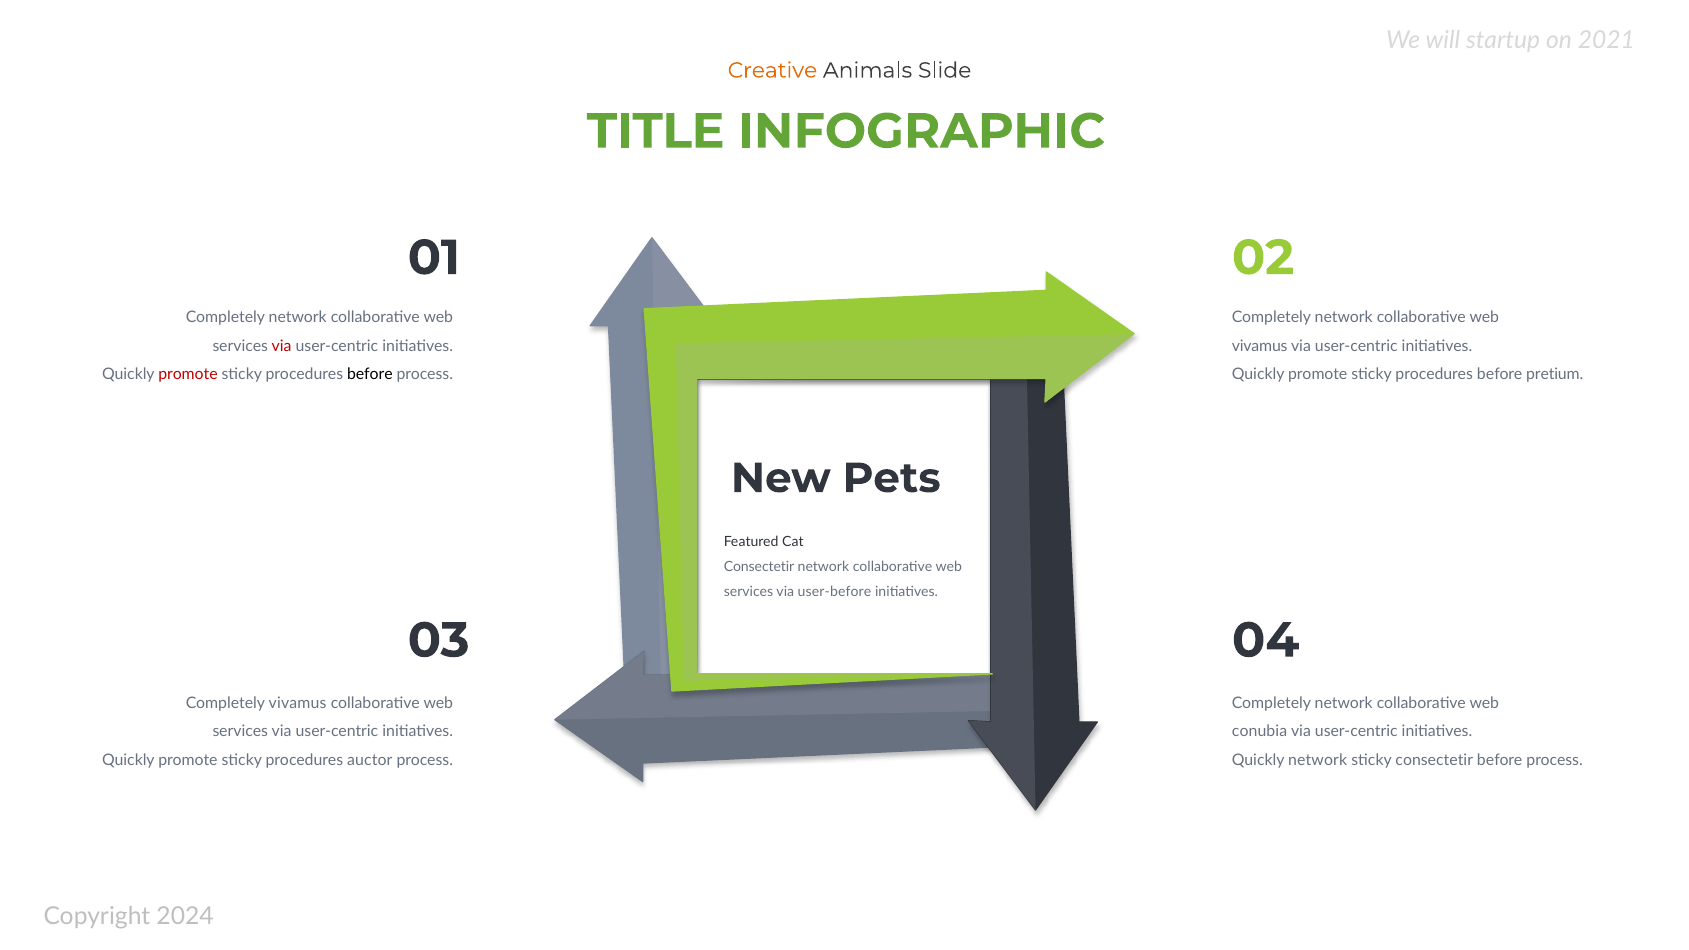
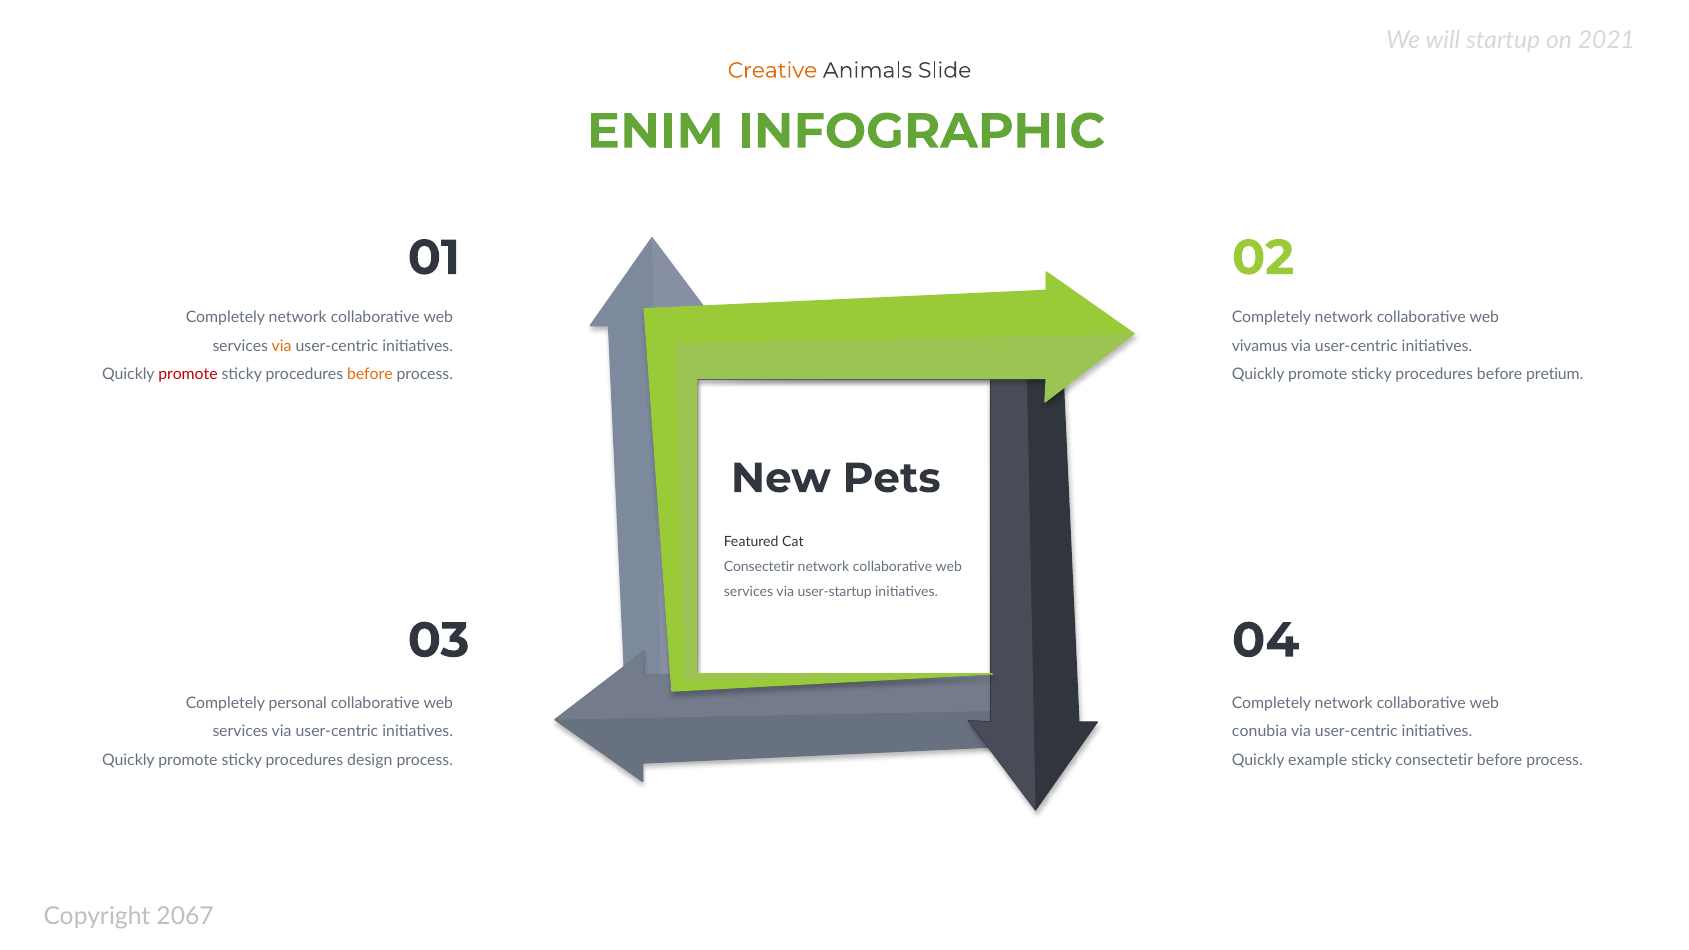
TITLE: TITLE -> ENIM (655, 131)
via colour: red -> orange (282, 346)
before colour: black -> orange (370, 375)
user-before: user-before -> user-startup (835, 592)
Completely vivamus: vivamus -> personal (298, 703)
auctor: auctor -> design (370, 760)
Quickly network: network -> example (1318, 760)
2024: 2024 -> 2067 (185, 916)
